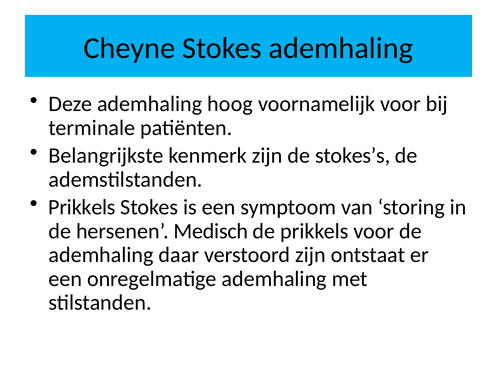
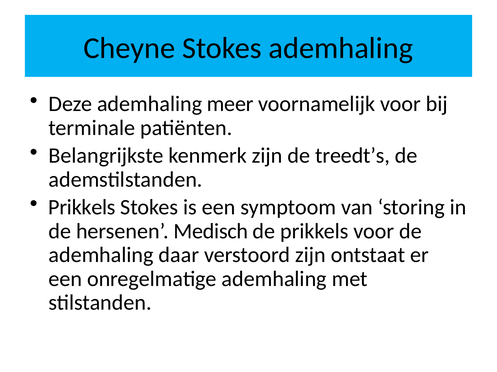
hoog: hoog -> meer (230, 104)
stokes’s: stokes’s -> treedt’s (353, 156)
